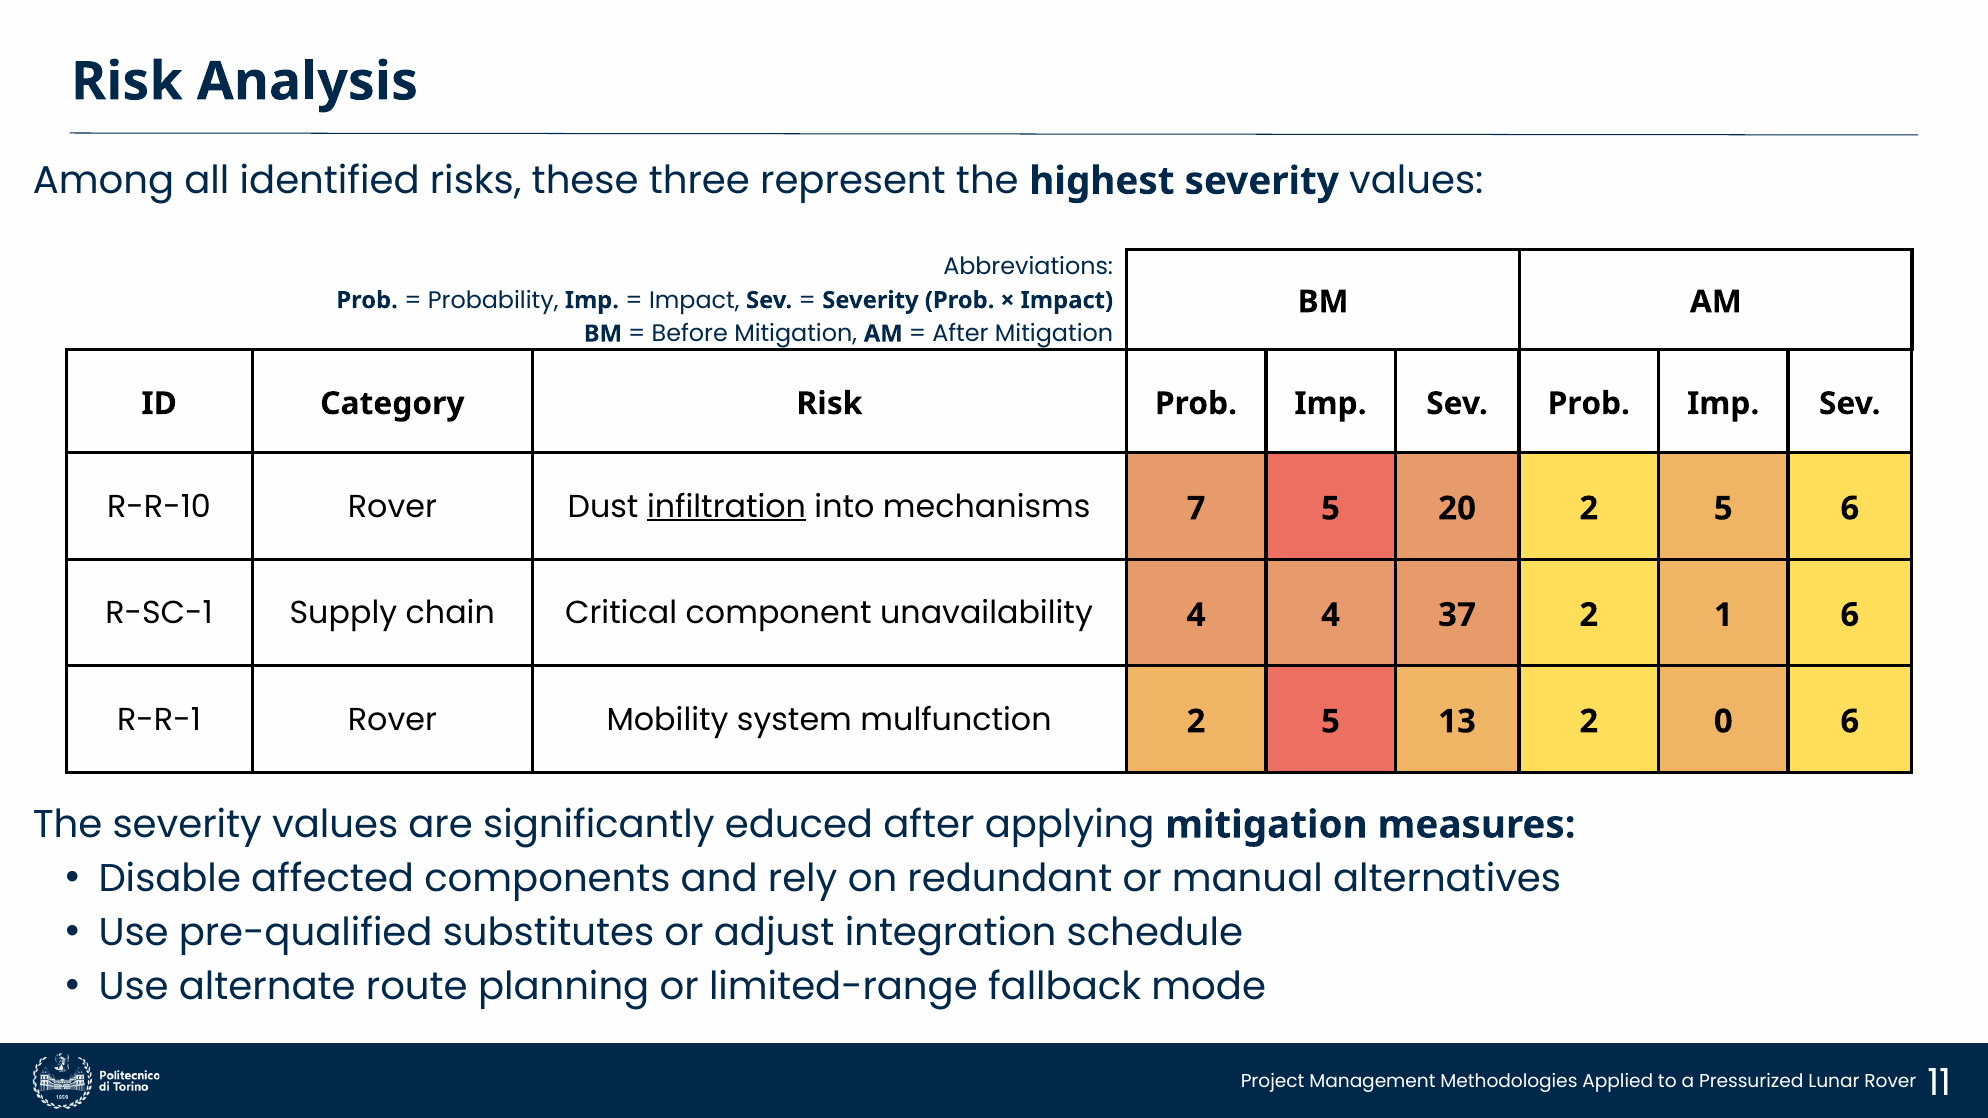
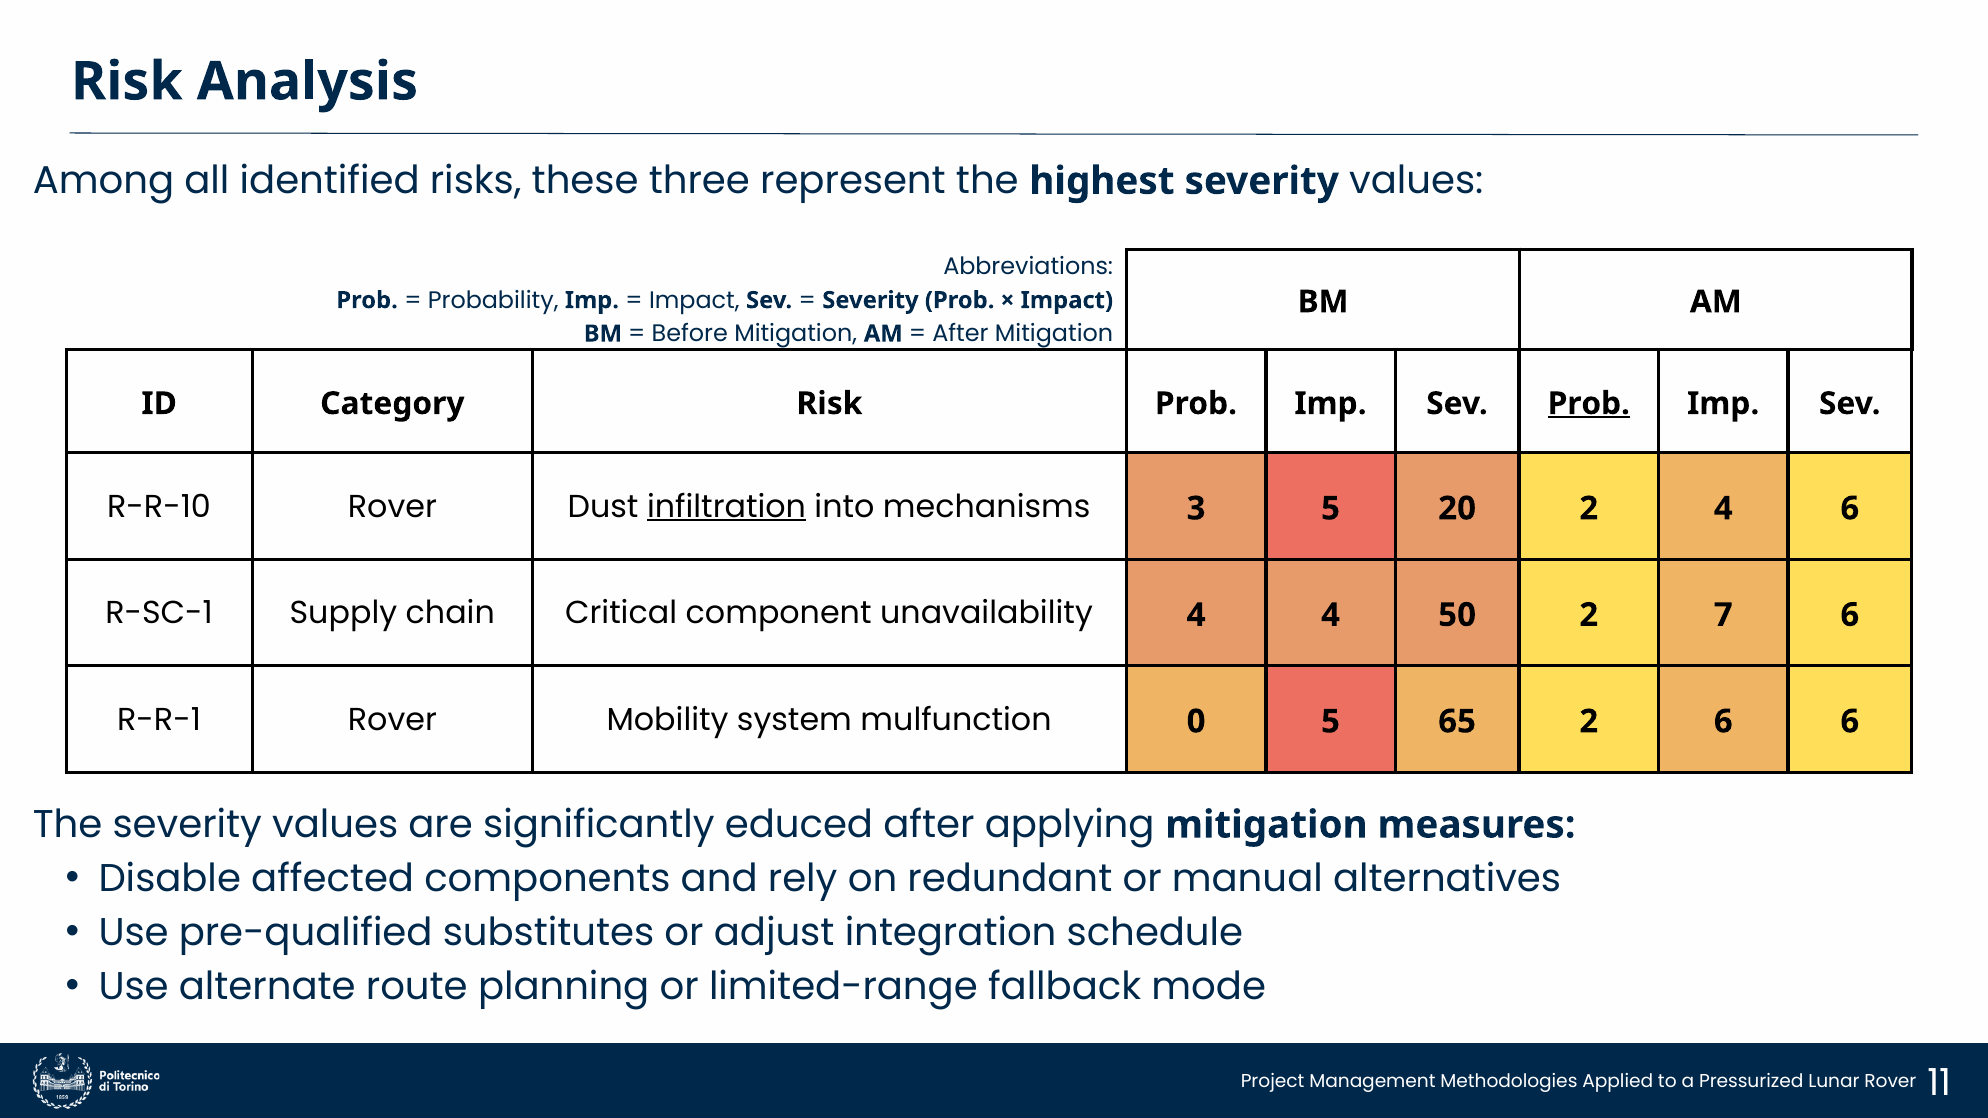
Prob underline: none -> present (1589, 404)
7: 7 -> 3 (1196, 509)
20 2 5: 5 -> 4 (1723, 509)
37: 37 -> 50 (1457, 615)
1: 1 -> 7 (1723, 615)
mulfunction 2: 2 -> 0 (1196, 722)
13: 13 -> 65 (1457, 722)
2 0: 0 -> 6 (1723, 722)
